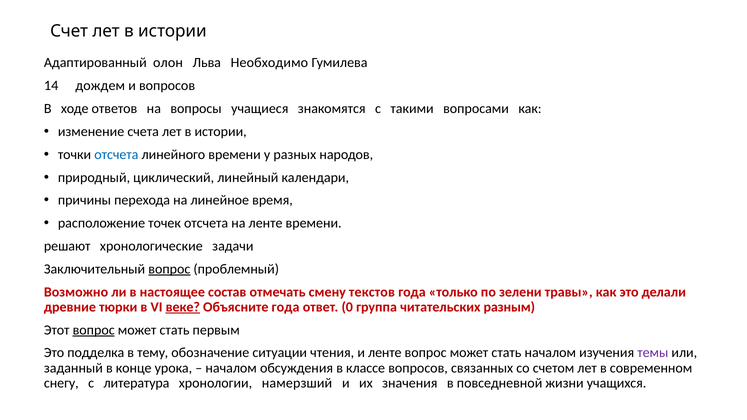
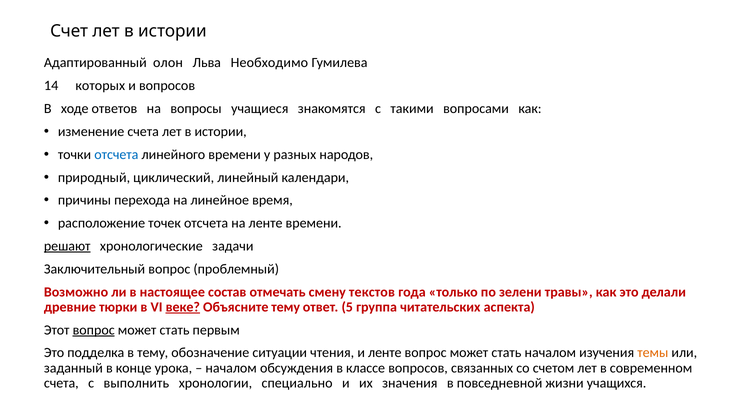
дождем: дождем -> которых (100, 86)
решают underline: none -> present (67, 246)
вопрос underline: present -> none (169, 269)
Объясните года: года -> тему (286, 307)
0: 0 -> 5 (347, 307)
разным: разным -> аспекта (509, 307)
темы colour: purple -> orange (653, 353)
снегу: снегу -> счета (61, 383)
литература: литература -> выполнить (136, 383)
намерзший: намерзший -> специально (297, 383)
